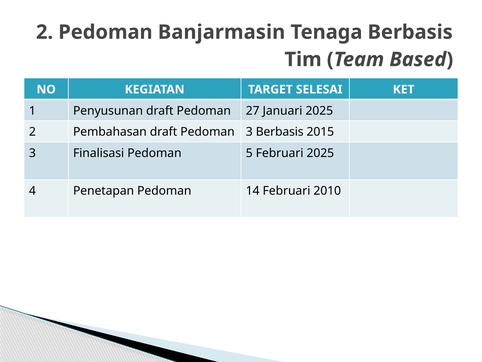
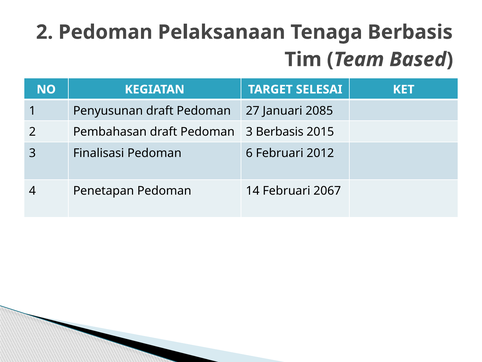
Banjarmasin: Banjarmasin -> Pelaksanaan (222, 32)
Januari 2025: 2025 -> 2085 (319, 111)
5: 5 -> 6 (249, 153)
Februari 2025: 2025 -> 2012 (320, 153)
2010: 2010 -> 2067 (327, 191)
